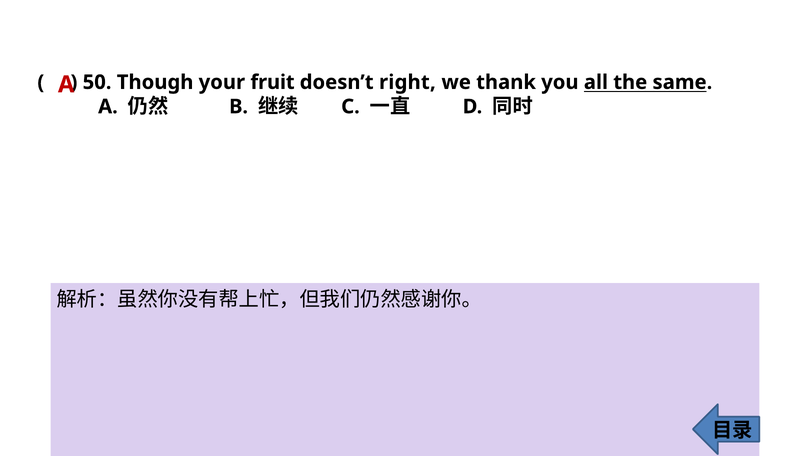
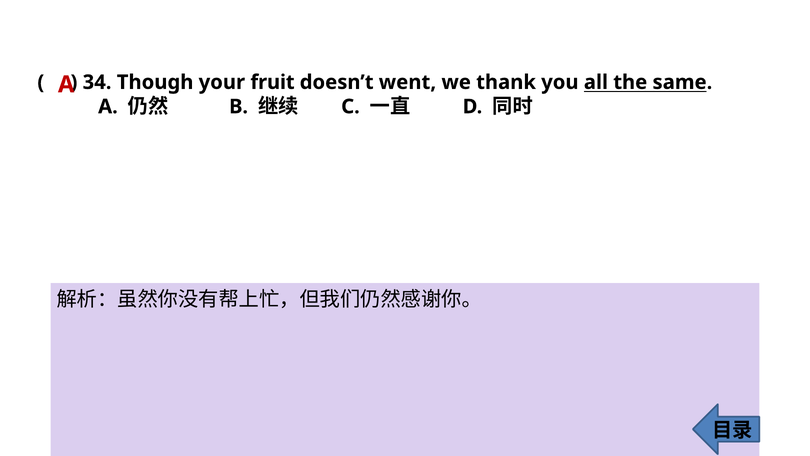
50: 50 -> 34 (97, 82)
right: right -> went (407, 82)
